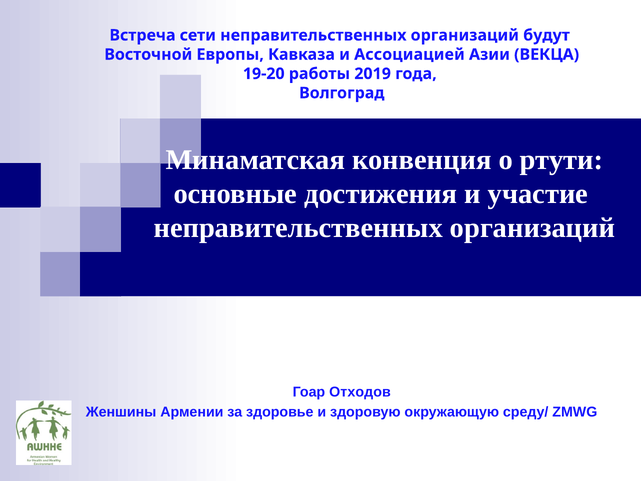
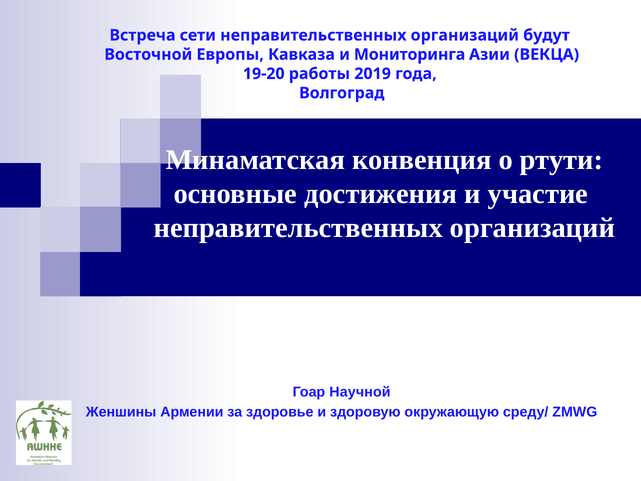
Ассоциацией: Ассоциацией -> Мониторинга (410, 54)
Отходов: Отходов -> Научной (360, 392)
